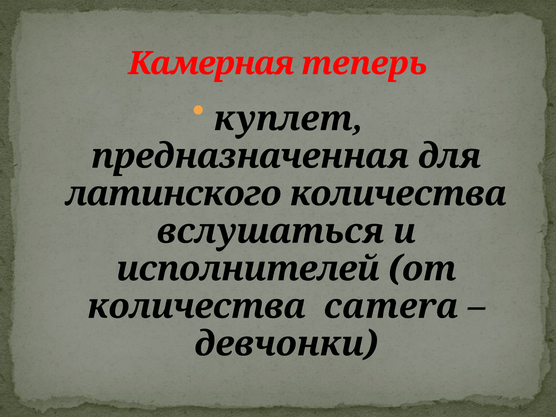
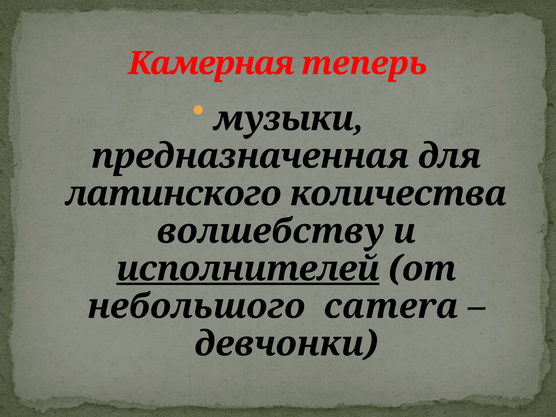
куплет: куплет -> музыки (289, 119)
вслушаться: вслушаться -> волшебству (270, 231)
исполнителей underline: none -> present (248, 269)
количества: количества -> небольшого (196, 306)
